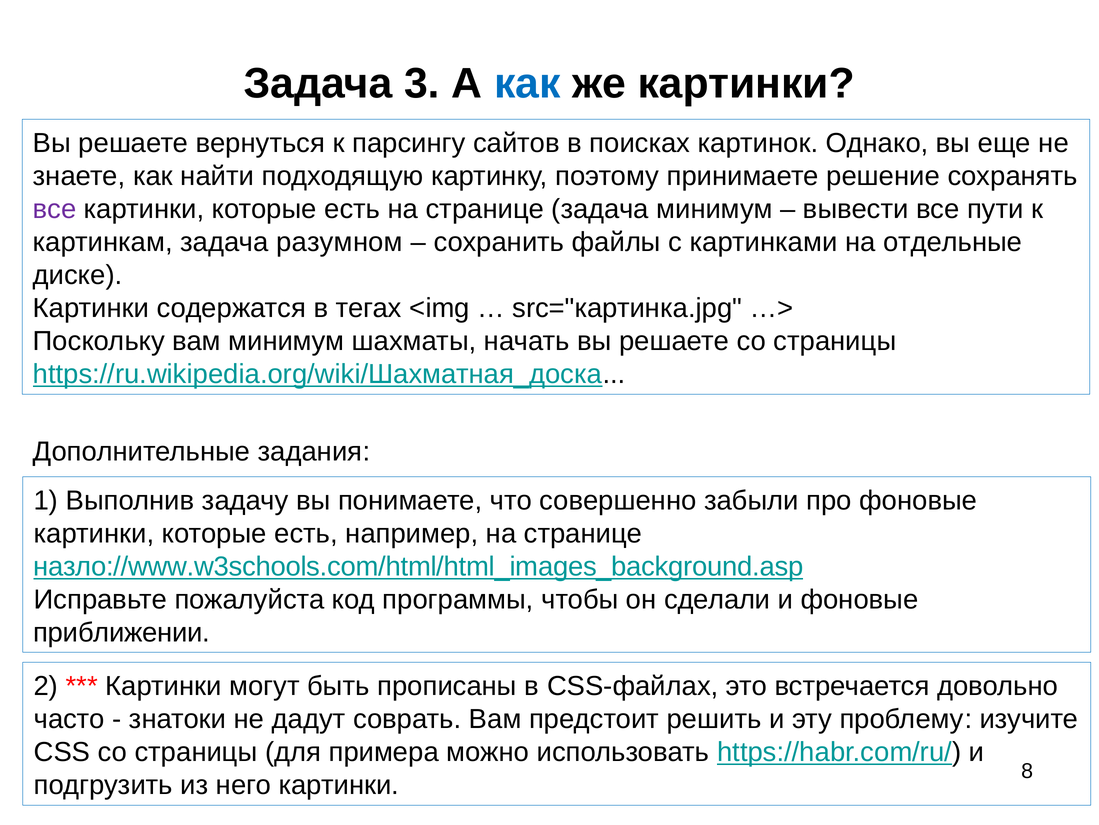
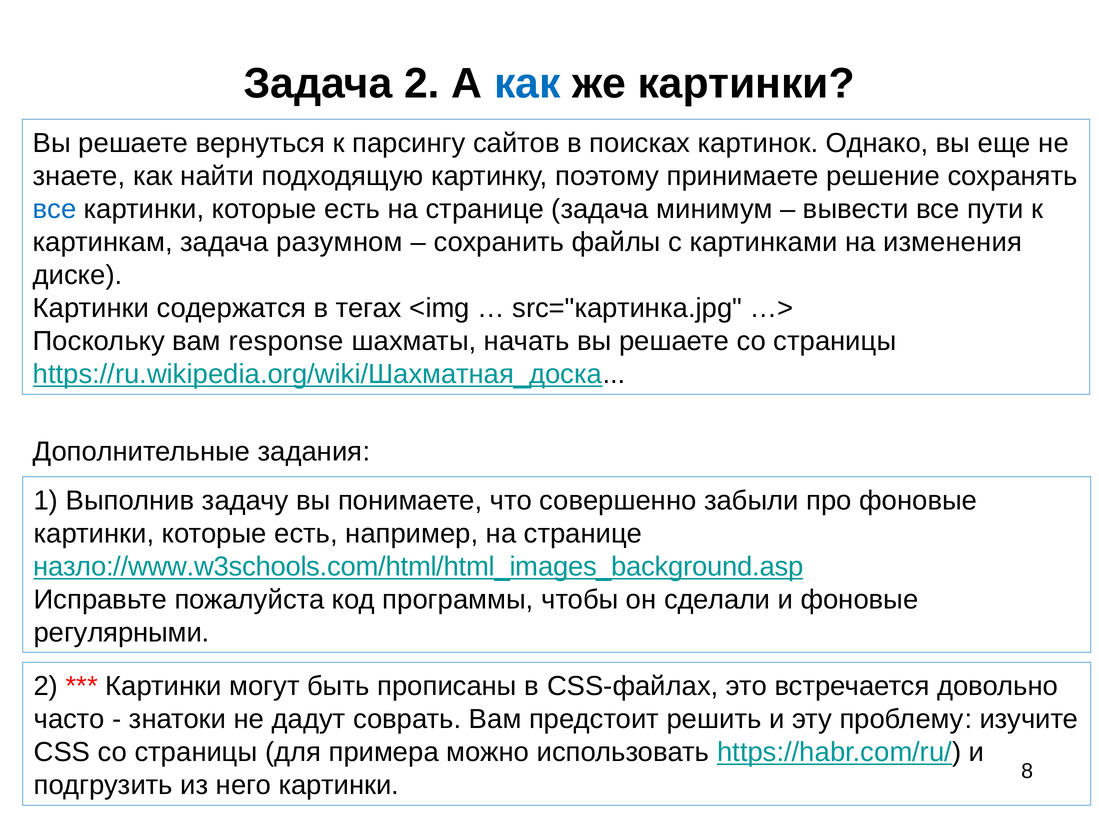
Задача 3: 3 -> 2 (422, 84)
все colour: purple -> blue (55, 209)
отдельные: отдельные -> изменения (953, 242)
вам минимум: минимум -> response (286, 341)
приближении: приближении -> регулярными (122, 632)
